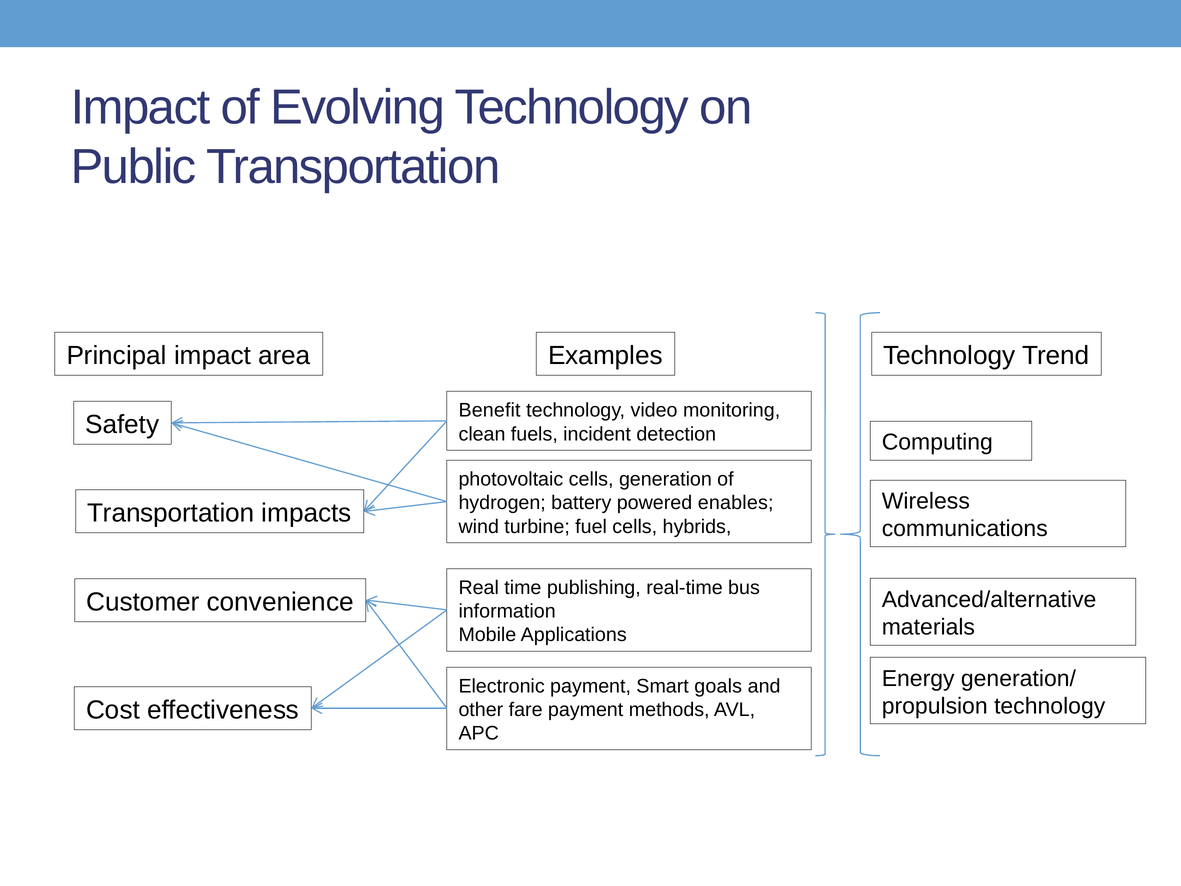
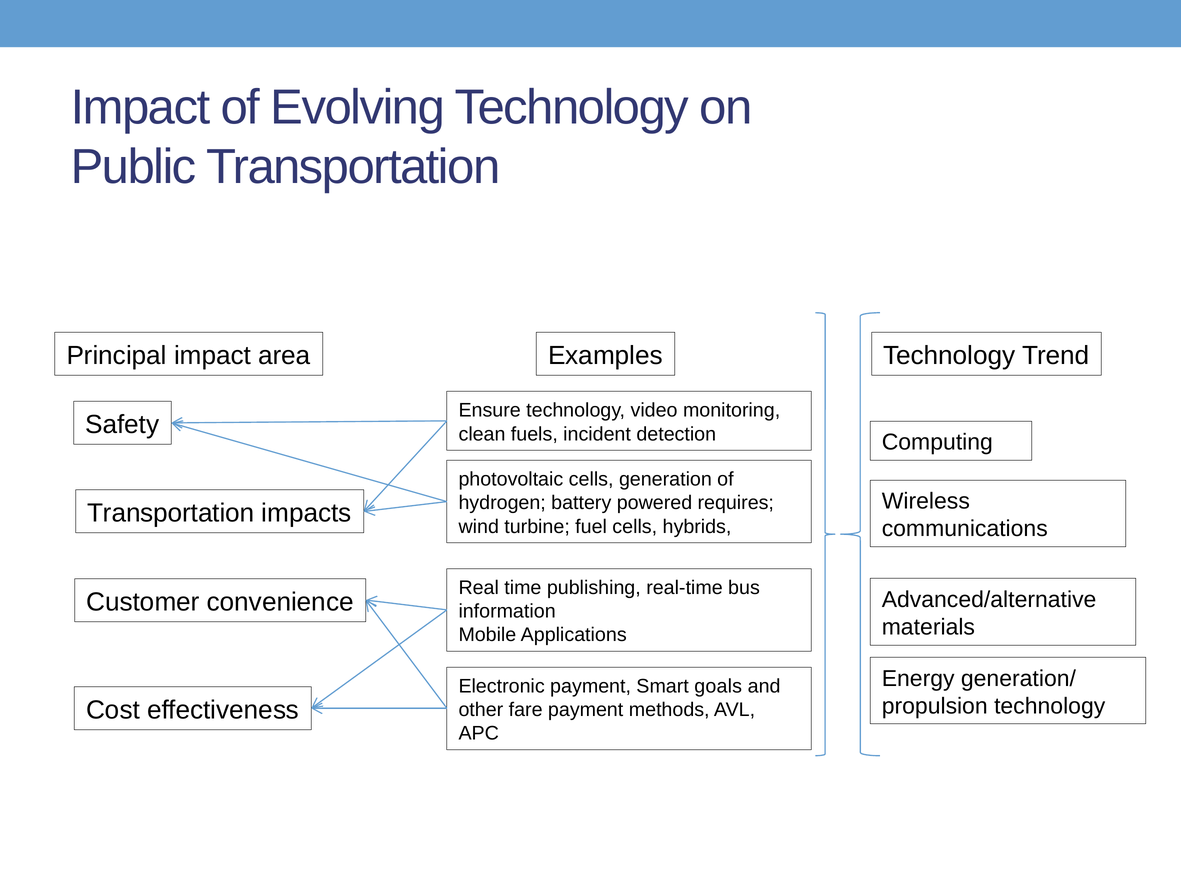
Benefit: Benefit -> Ensure (490, 410)
enables: enables -> requires (736, 503)
